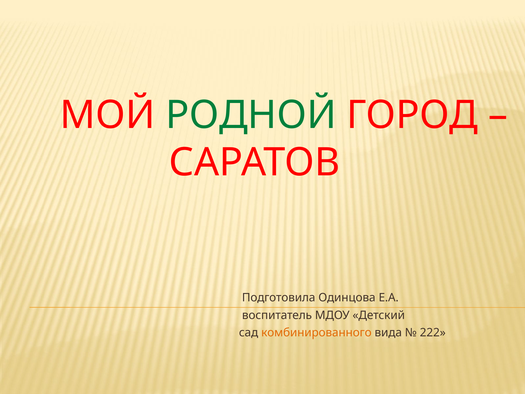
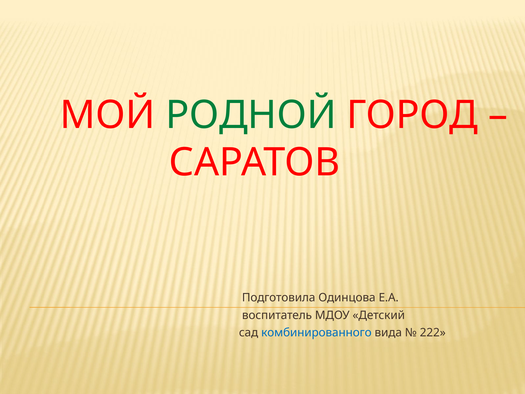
комбинированного colour: orange -> blue (316, 332)
